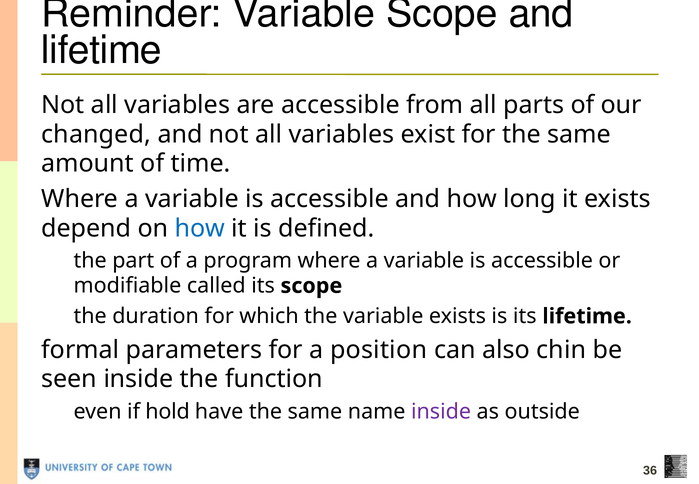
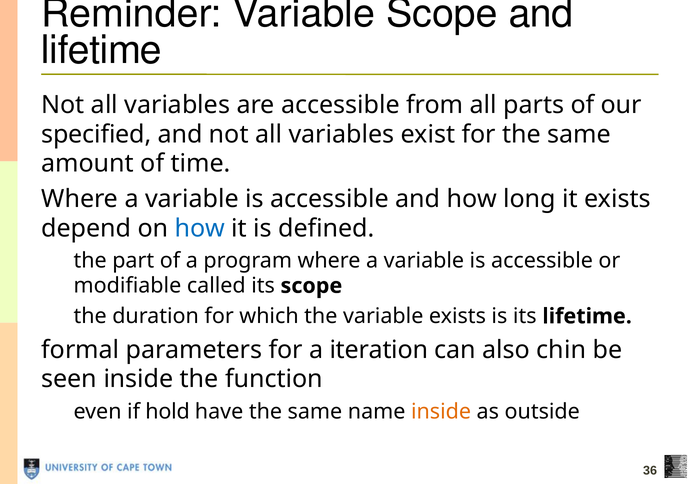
changed: changed -> specified (96, 134)
position: position -> iteration (379, 350)
inside colour: purple -> orange (441, 411)
